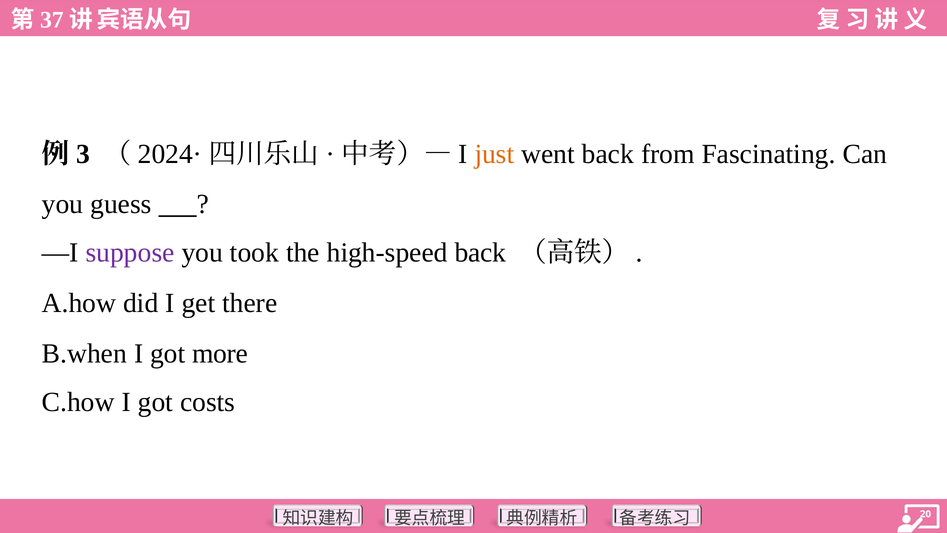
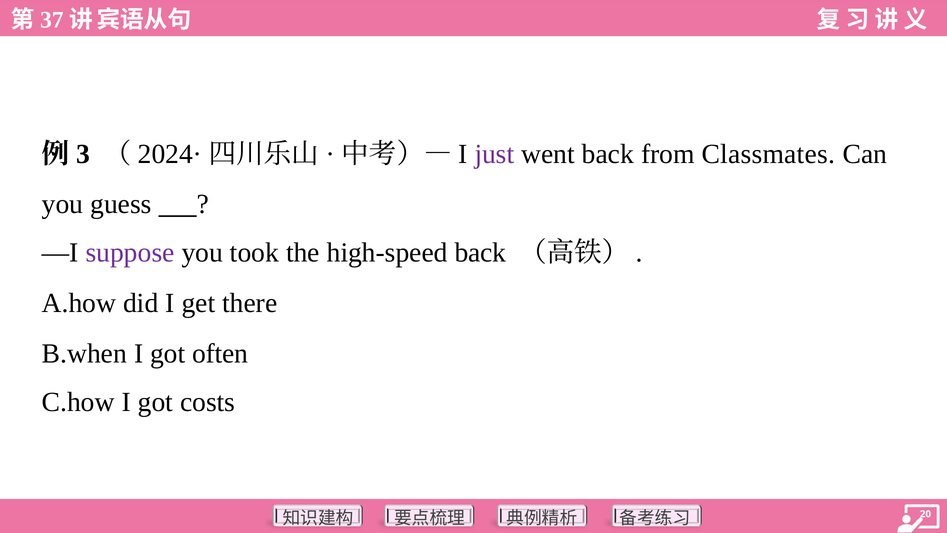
just colour: orange -> purple (494, 154)
Fascinating: Fascinating -> Classmates (768, 154)
more: more -> often (220, 353)
